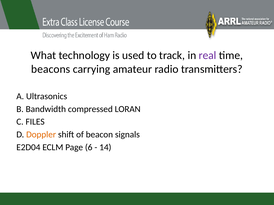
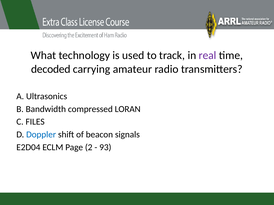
beacons: beacons -> decoded (51, 69)
Doppler colour: orange -> blue (41, 135)
6: 6 -> 2 (89, 148)
14: 14 -> 93 (105, 148)
